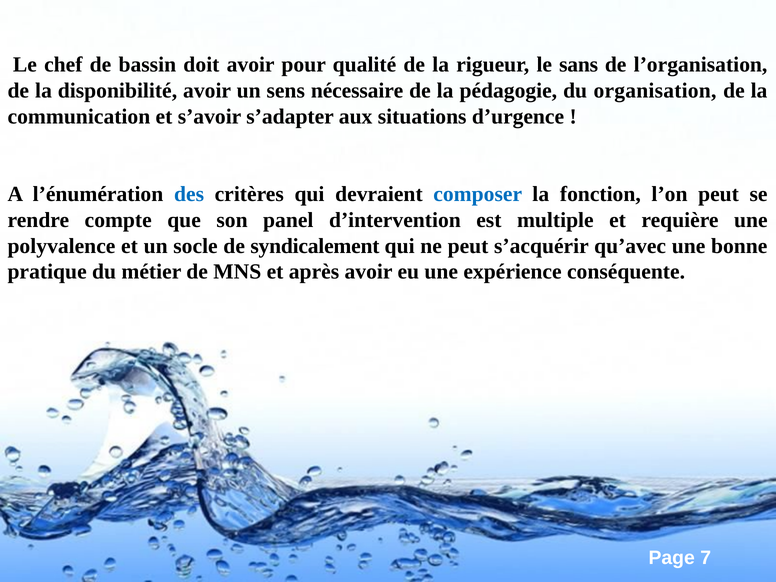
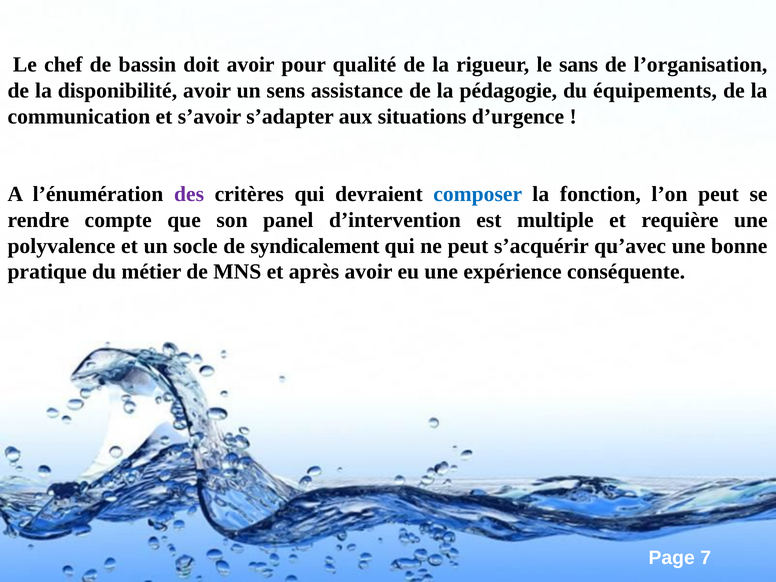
nécessaire: nécessaire -> assistance (357, 91)
organisation: organisation -> équipements (655, 91)
des colour: blue -> purple (189, 194)
